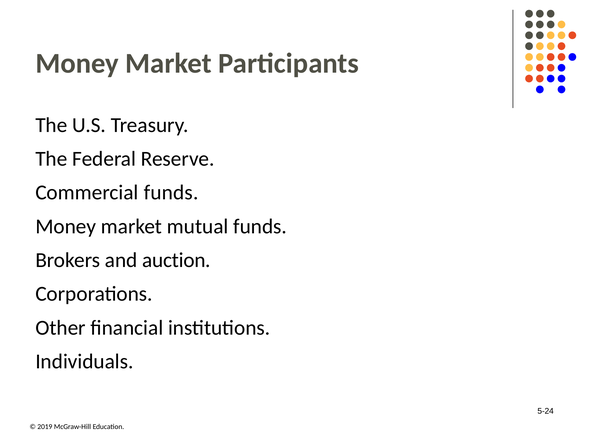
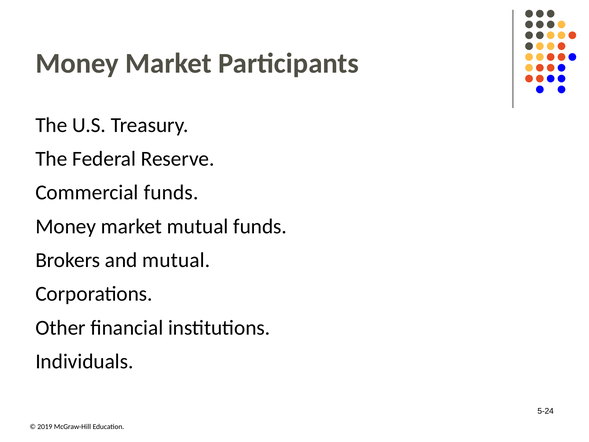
and auction: auction -> mutual (176, 260)
